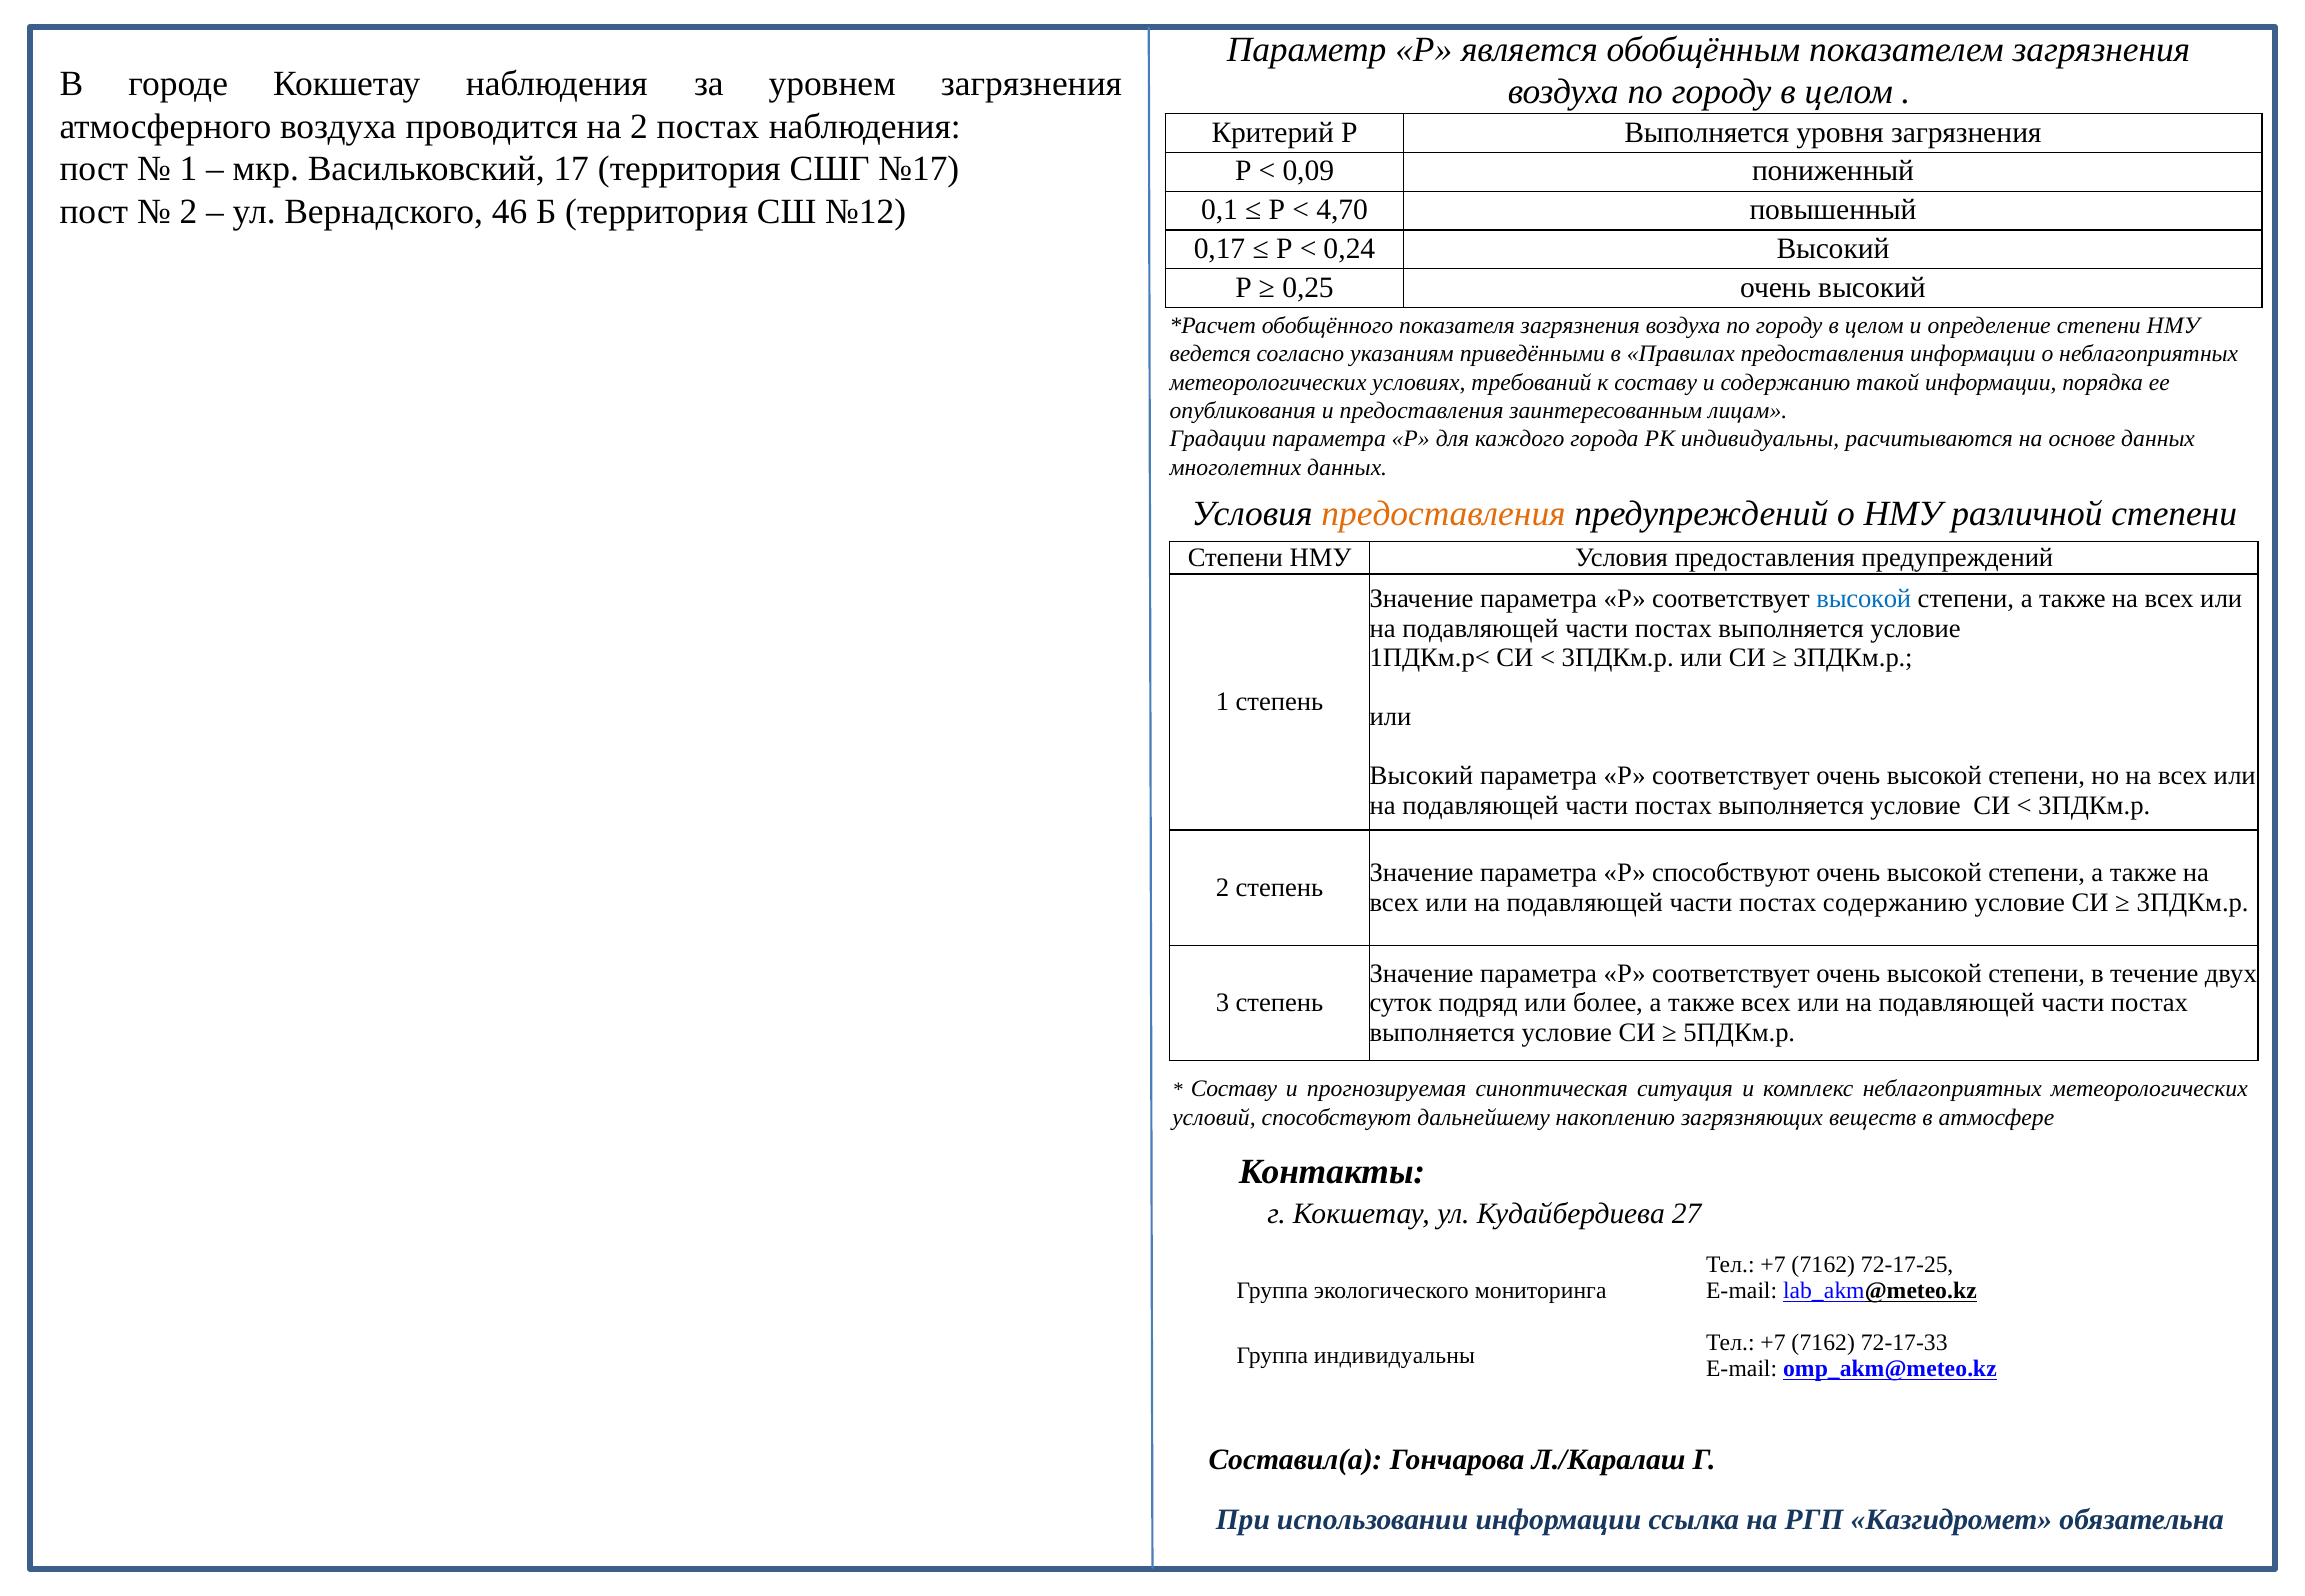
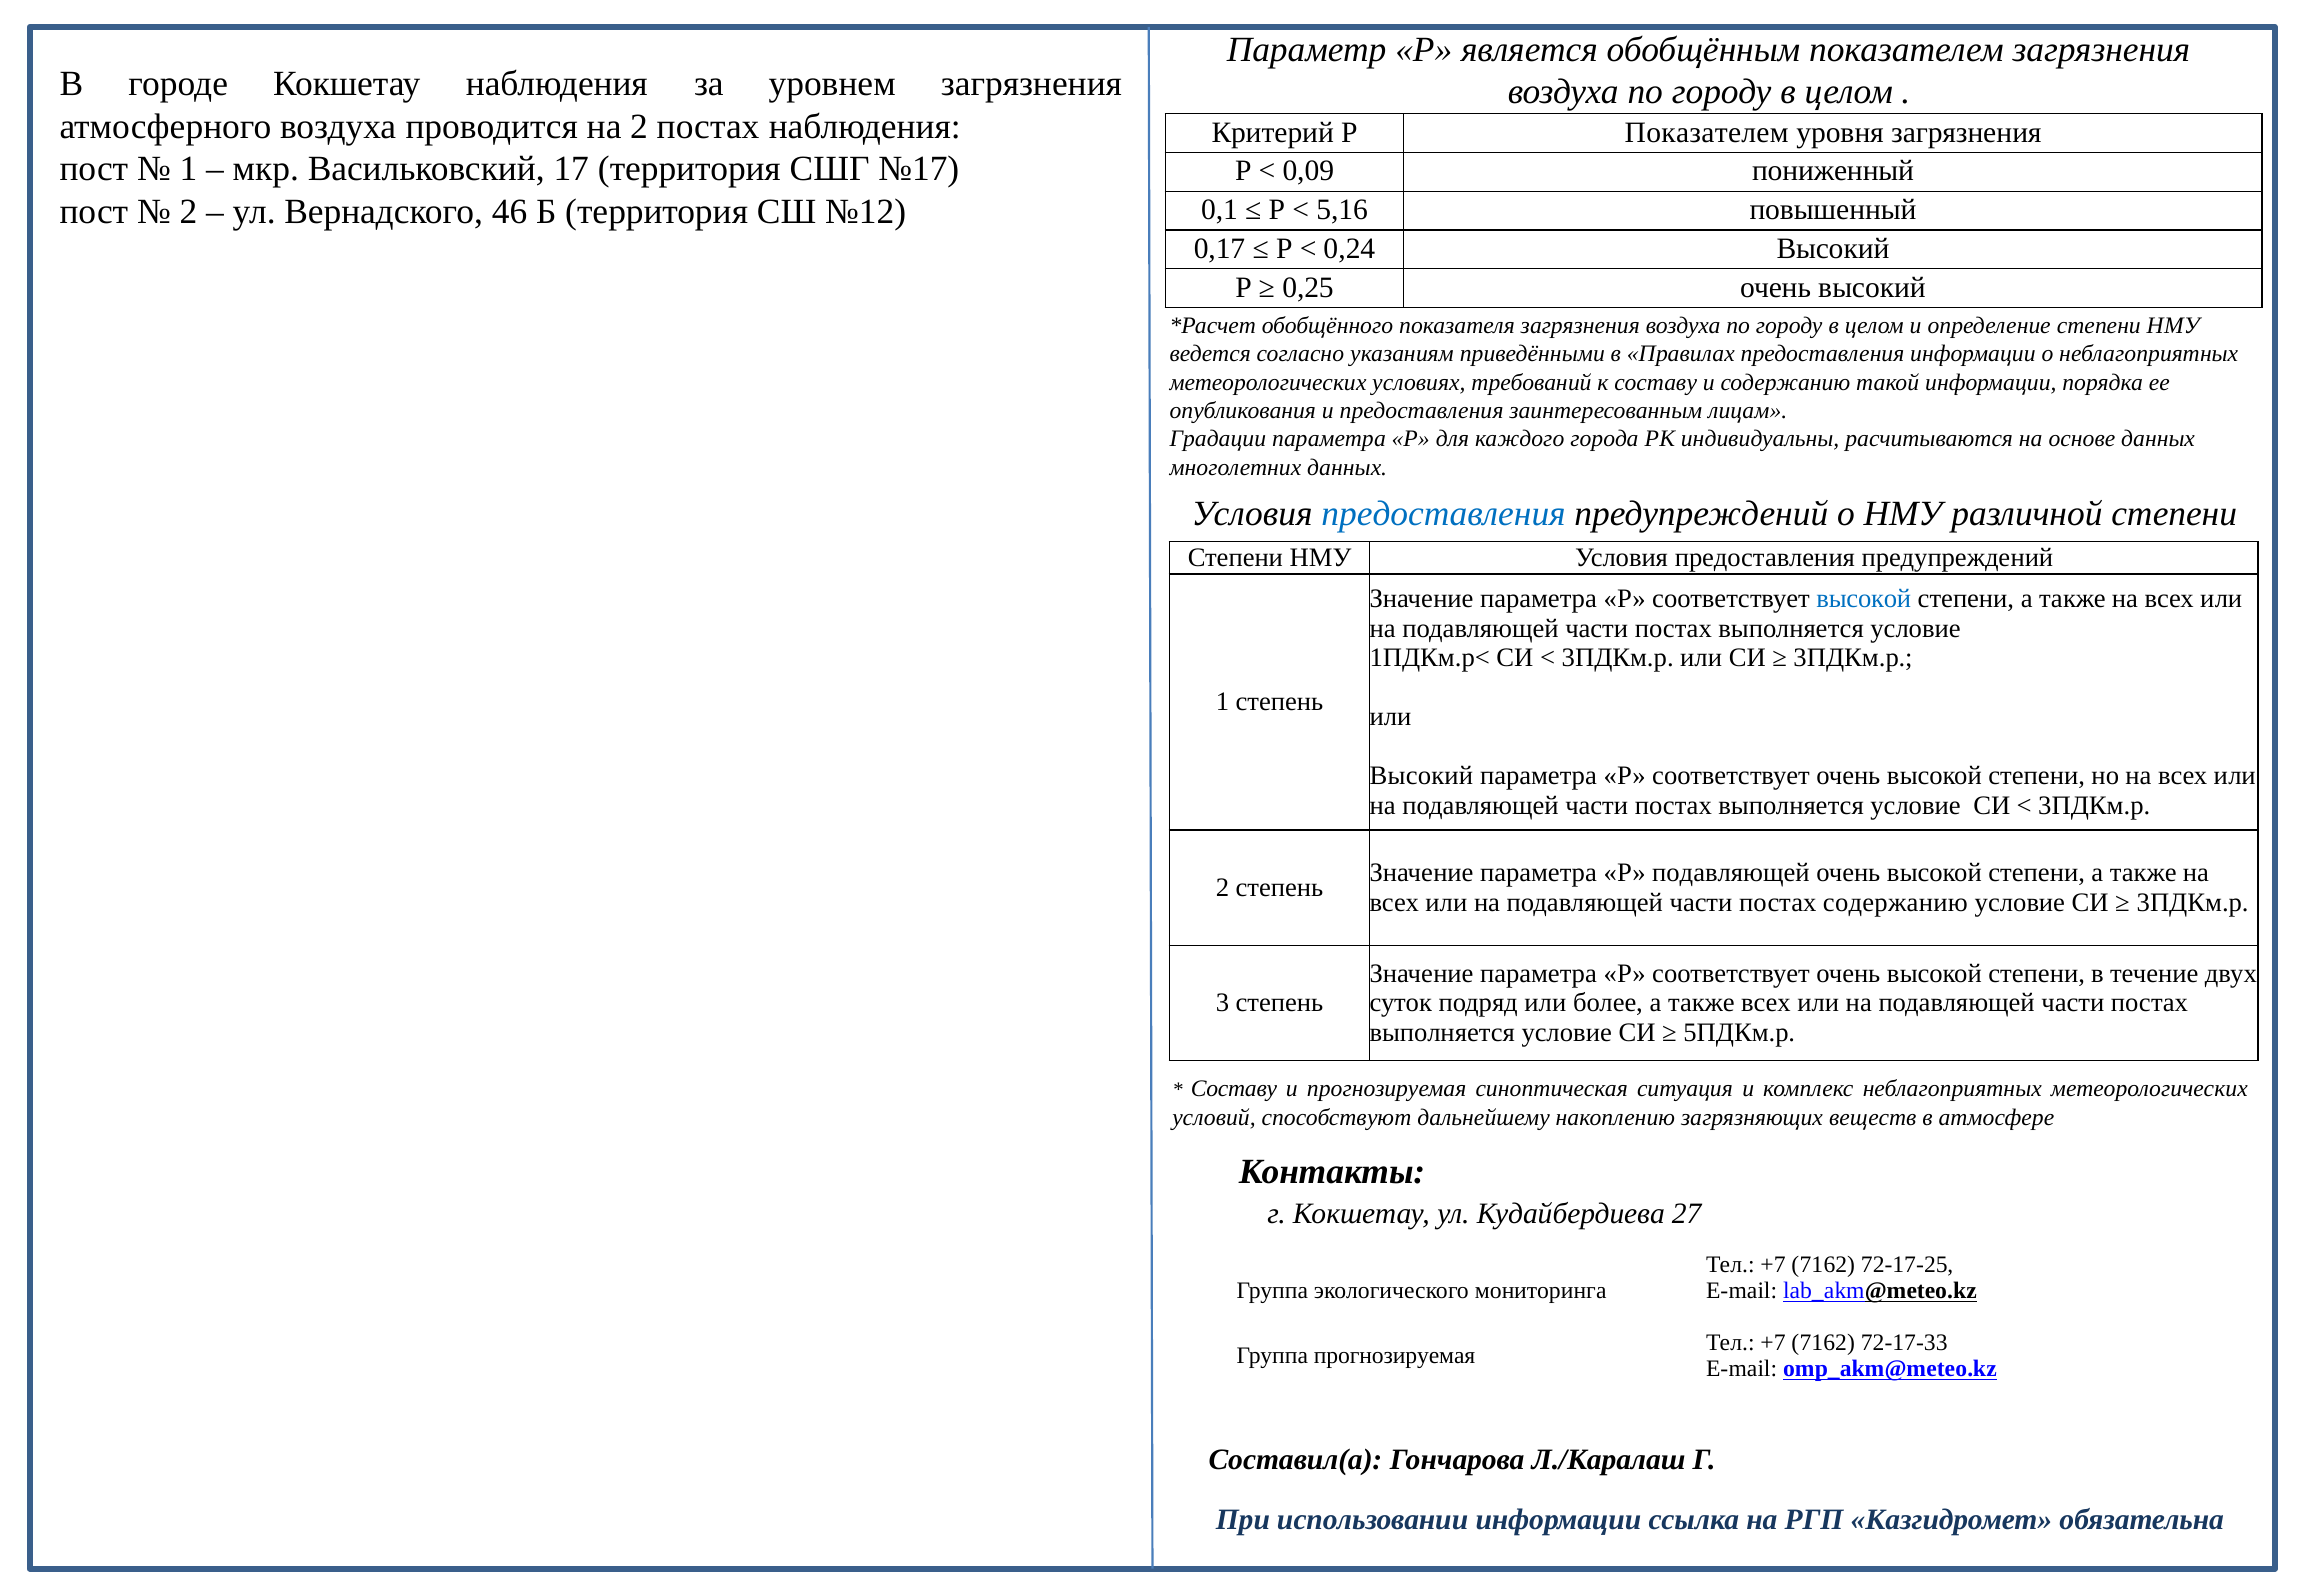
Р Выполняется: Выполняется -> Показателем (1707, 132)
4,70: 4,70 -> 5,16 (1342, 210)
предоставления colour: orange -> blue (1443, 514)
Р способствуют: способствуют -> подавляющей (1731, 873)
Группа индивидуальны: индивидуальны -> прогнозируемая (1395, 1356)
